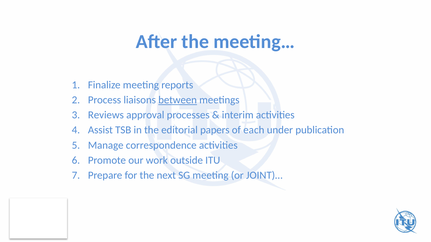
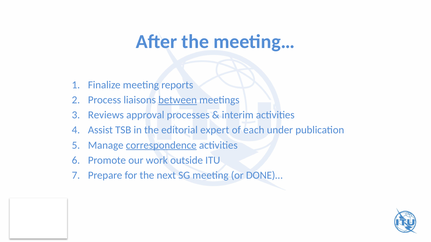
papers: papers -> expert (215, 130)
correspondence underline: none -> present (161, 145)
JOINT)…: JOINT)… -> DONE)… (264, 176)
